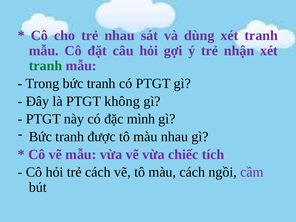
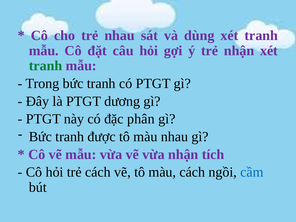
không: không -> dương (122, 101)
mình: mình -> phân (141, 119)
vừa chiếc: chiếc -> nhận (183, 154)
cầm colour: purple -> blue (252, 172)
